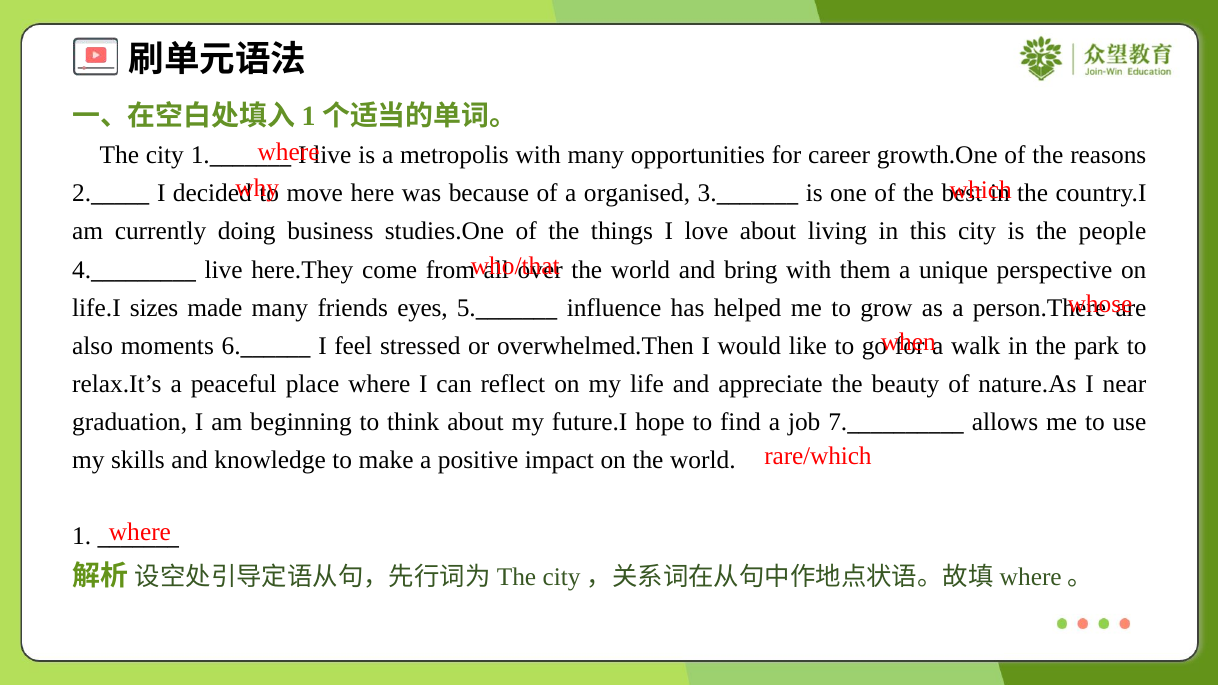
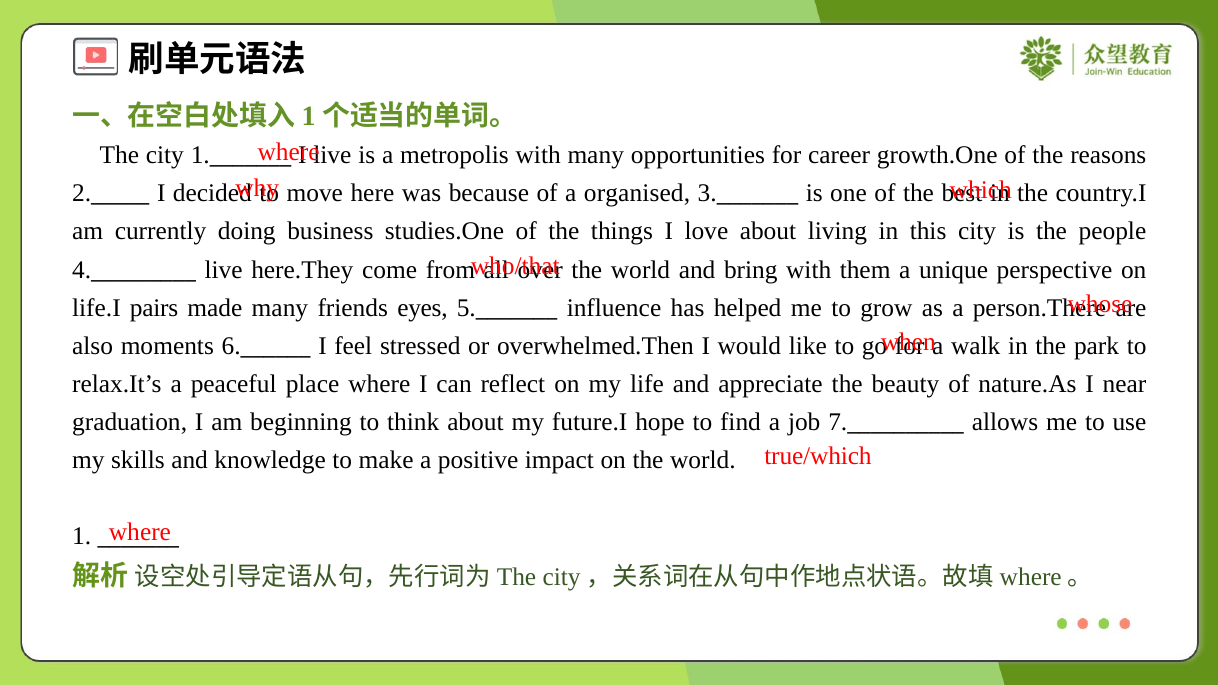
sizes: sizes -> pairs (154, 308)
rare/which: rare/which -> true/which (818, 456)
